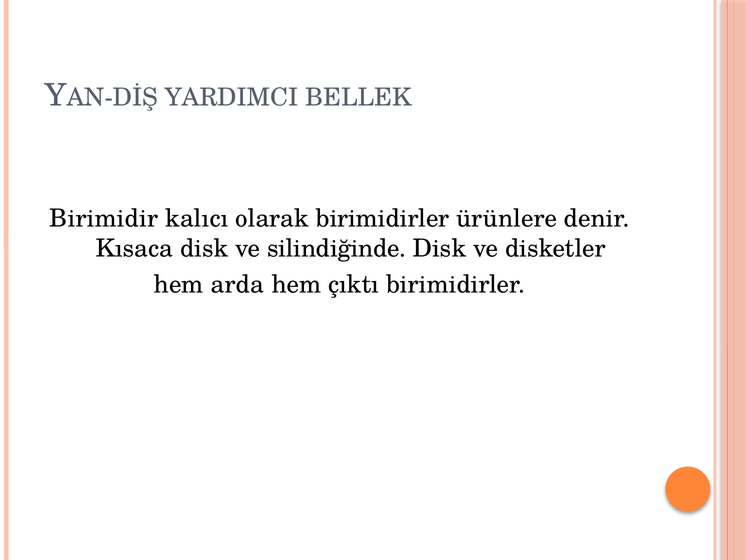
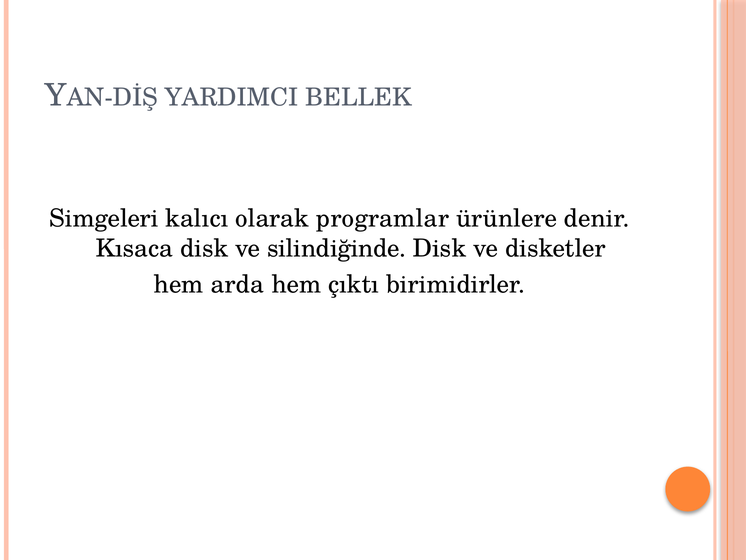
Birimidir: Birimidir -> Simgeleri (104, 218)
olarak birimidirler: birimidirler -> programlar (383, 218)
